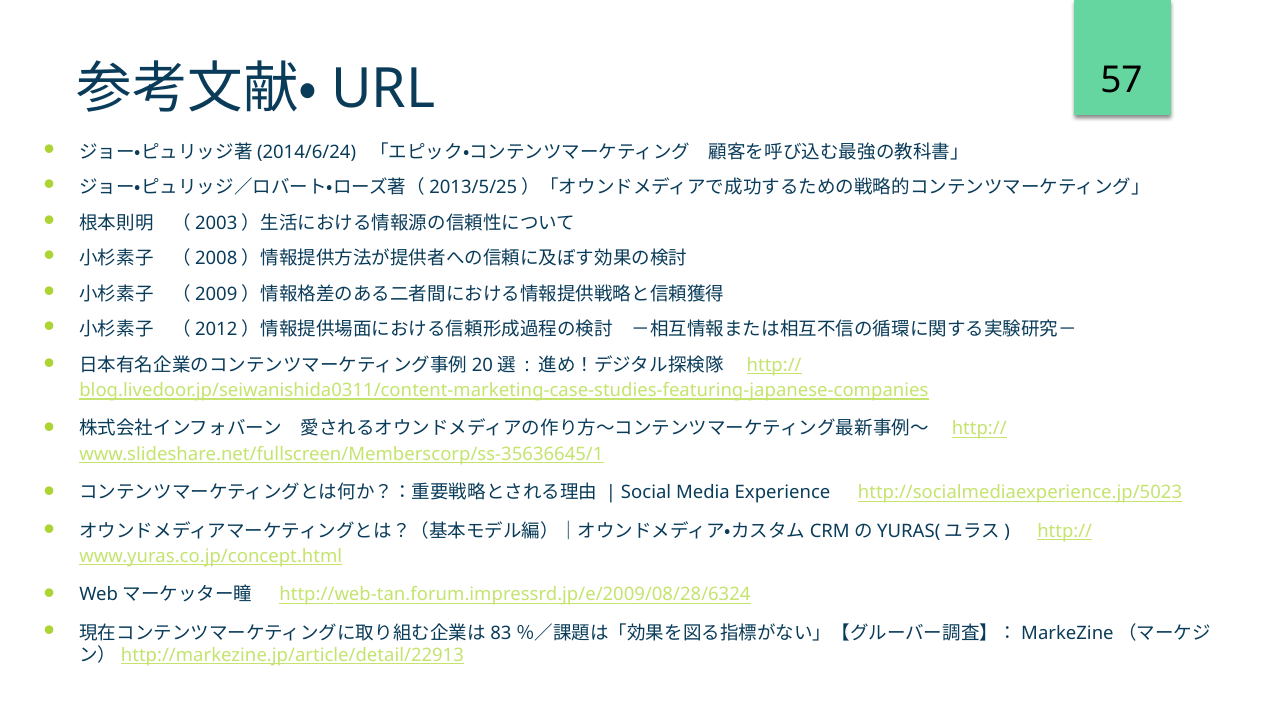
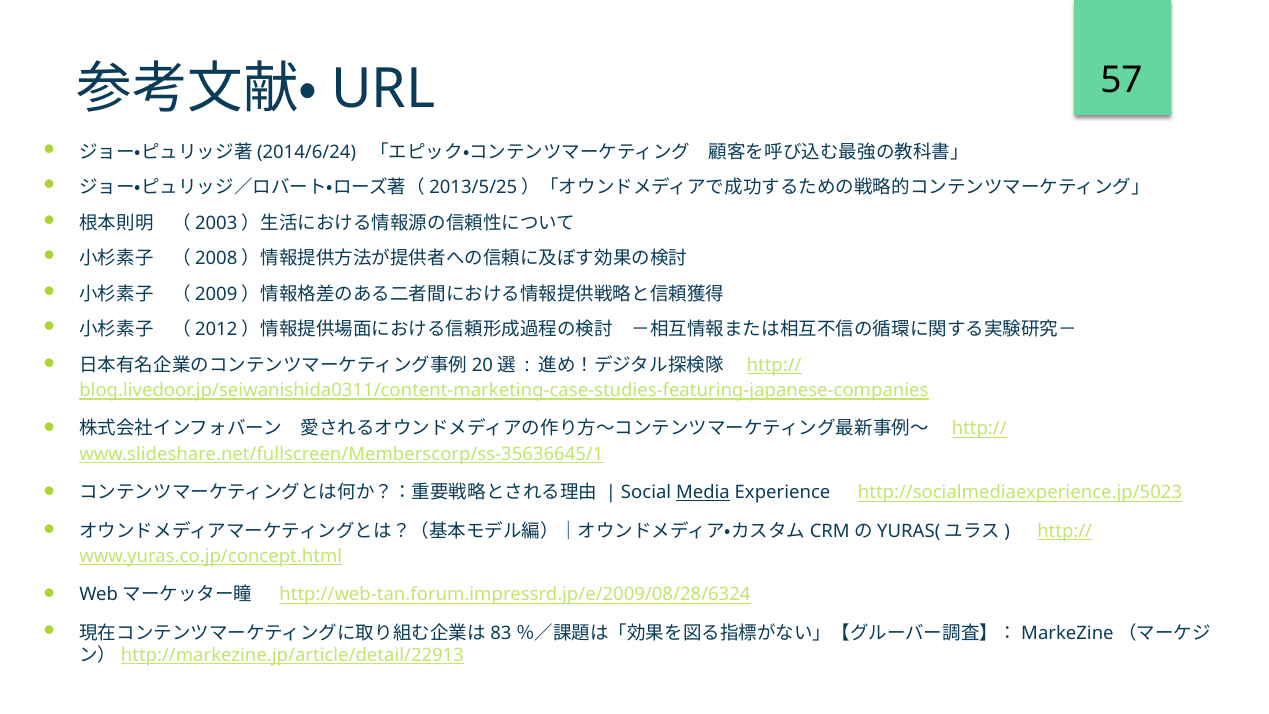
Media underline: none -> present (703, 492)
